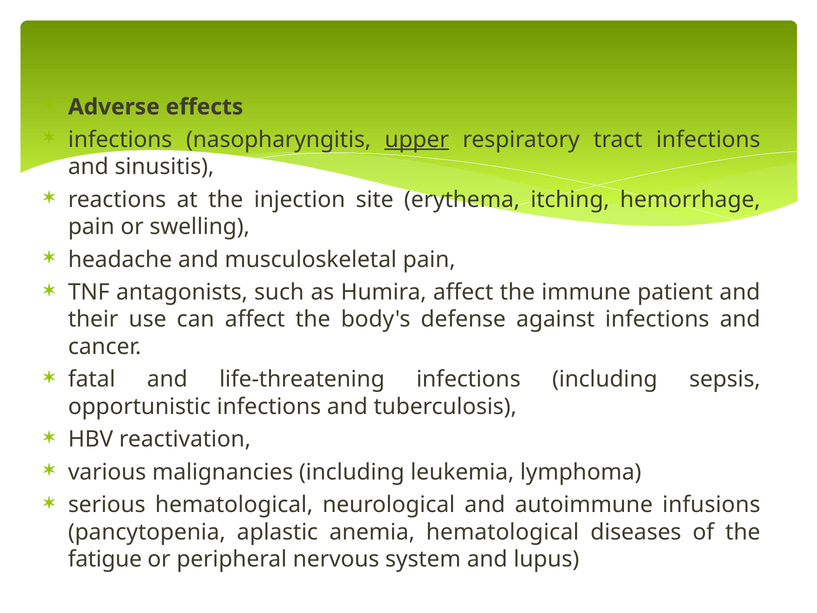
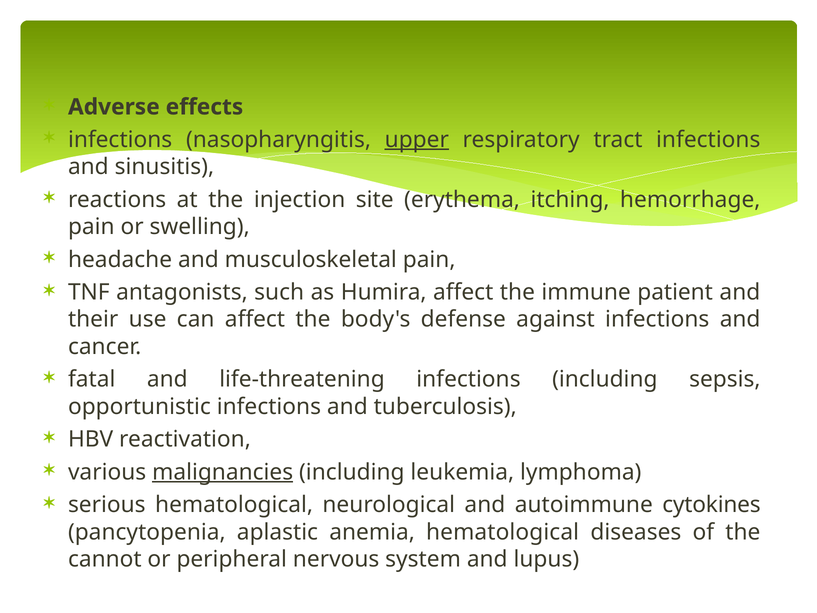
malignancies underline: none -> present (223, 472)
infusions: infusions -> cytokines (712, 505)
fatigue: fatigue -> cannot (105, 559)
